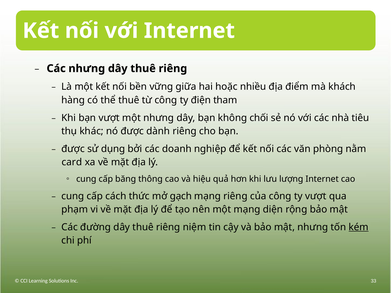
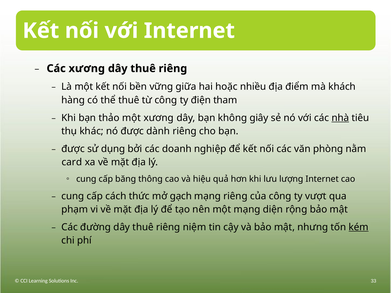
Các nhưng: nhưng -> xương (87, 69)
bạn vượt: vượt -> thảo (109, 118)
một nhưng: nhưng -> xương (159, 118)
chối: chối -> giây (259, 118)
nhà underline: none -> present (340, 118)
